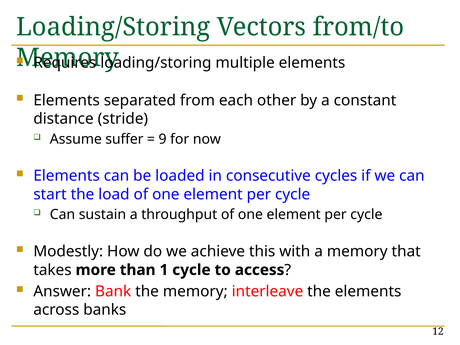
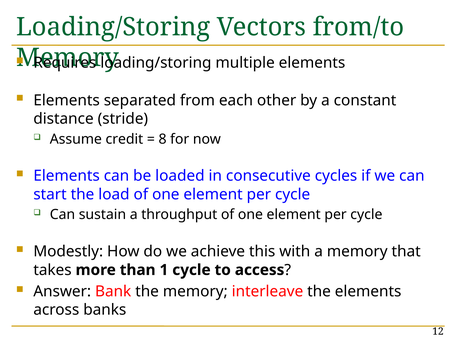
suffer: suffer -> credit (124, 139)
9: 9 -> 8 (163, 139)
